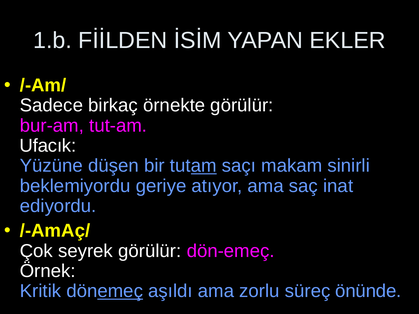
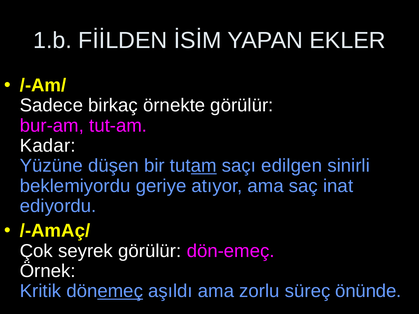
Ufacık: Ufacık -> Kadar (48, 146)
makam: makam -> edilgen (292, 166)
